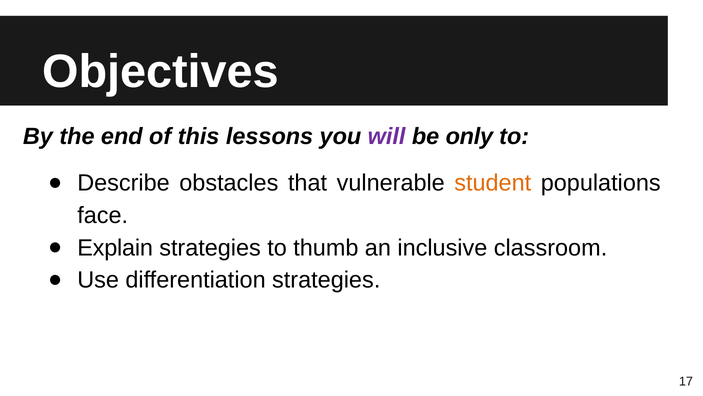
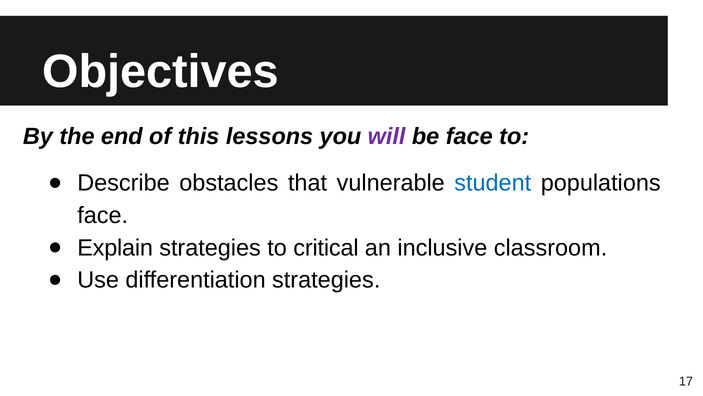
be only: only -> face (469, 137)
student colour: orange -> blue (493, 183)
thumb: thumb -> critical (326, 247)
